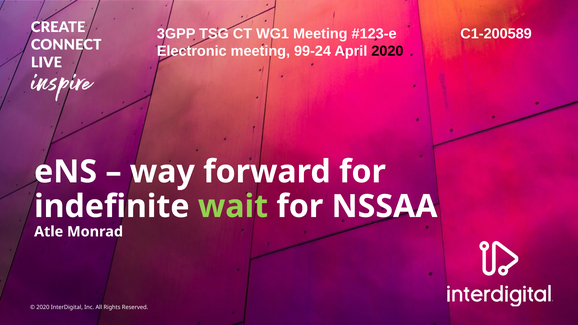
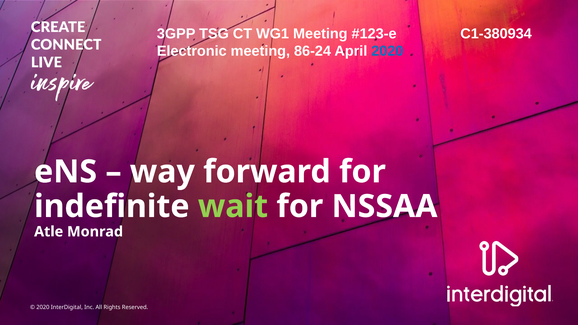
C1-200589: C1-200589 -> C1-380934 (496, 34)
99-24: 99-24 -> 86-24 (313, 51)
2020 colour: black -> blue (387, 51)
